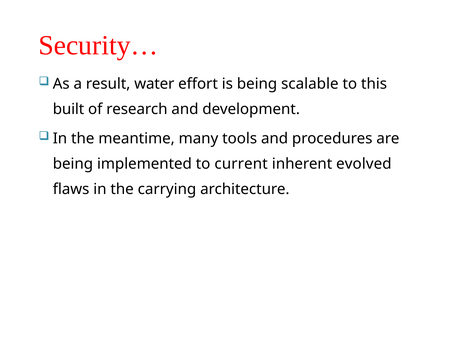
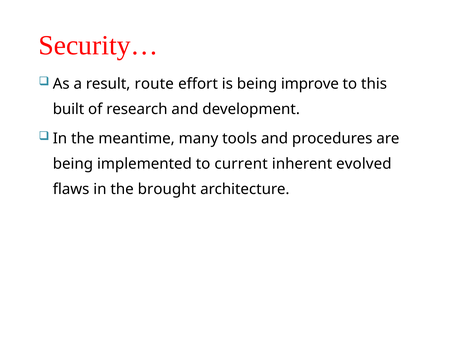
water: water -> route (154, 84)
scalable: scalable -> improve (310, 84)
carrying: carrying -> brought (167, 189)
